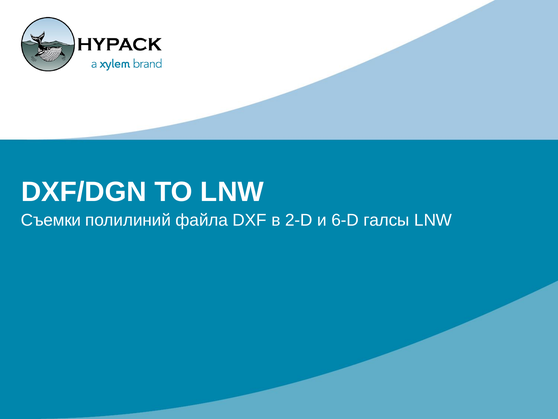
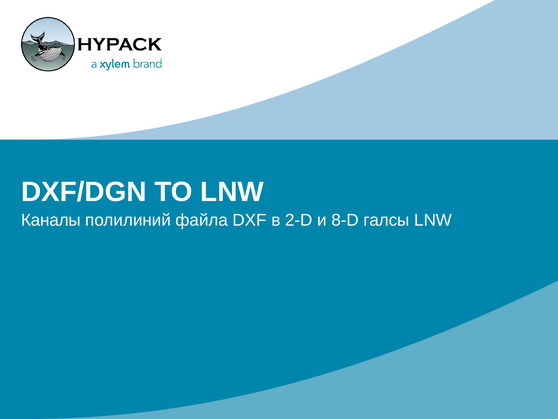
Съемки: Съемки -> Каналы (51, 220)
6-D: 6-D -> 8-D (345, 220)
